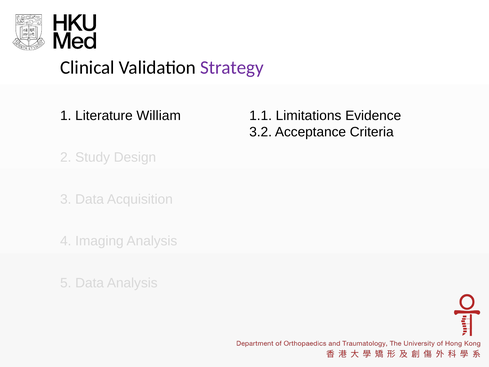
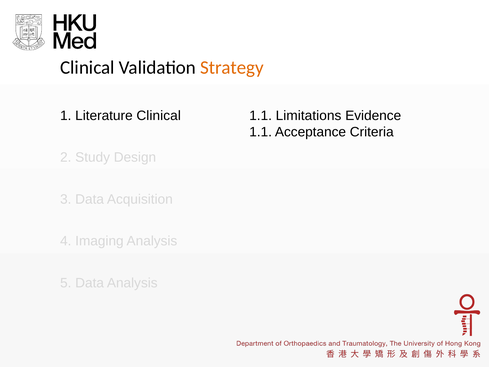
Strategy colour: purple -> orange (232, 68)
Literature William: William -> Clinical (159, 115)
3.2: 3.2 -> 1.1 (261, 132)
